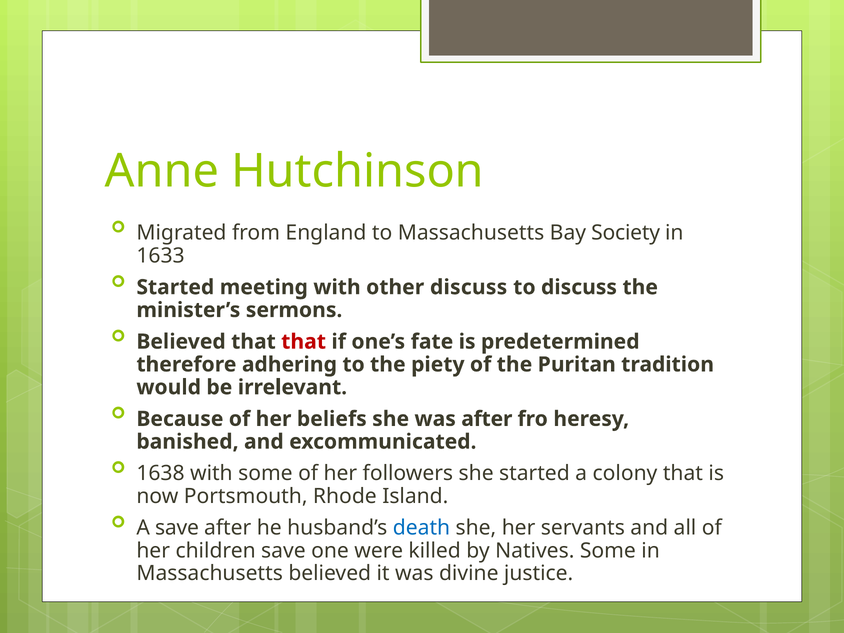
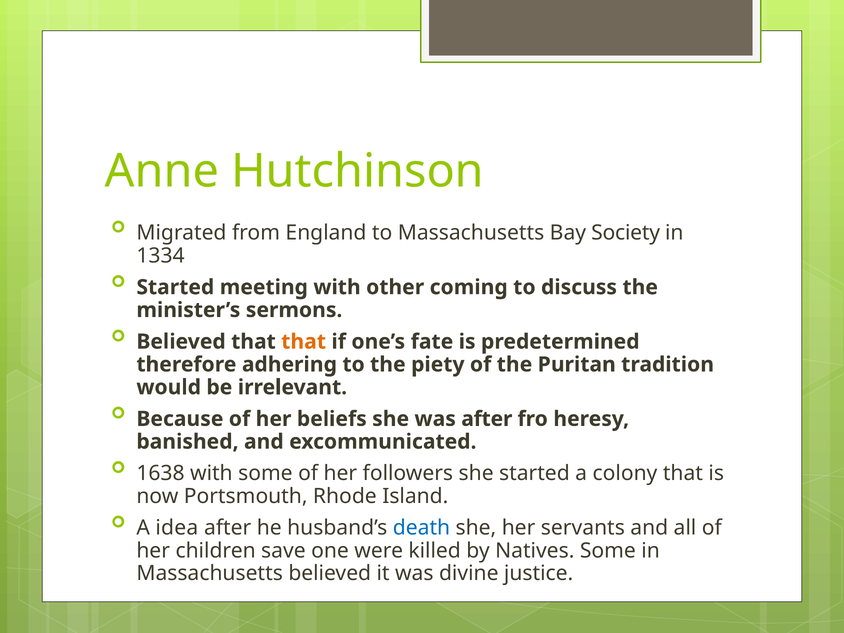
1633: 1633 -> 1334 (161, 256)
other discuss: discuss -> coming (469, 287)
that colour: red -> orange (304, 342)
A save: save -> idea (177, 528)
